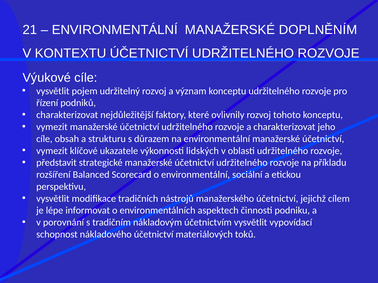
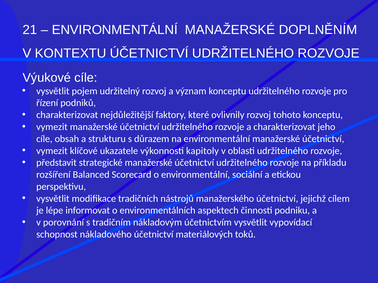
lidských: lidských -> kapitoly (202, 151)
